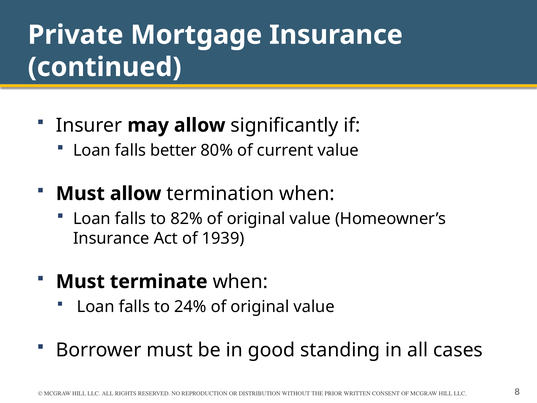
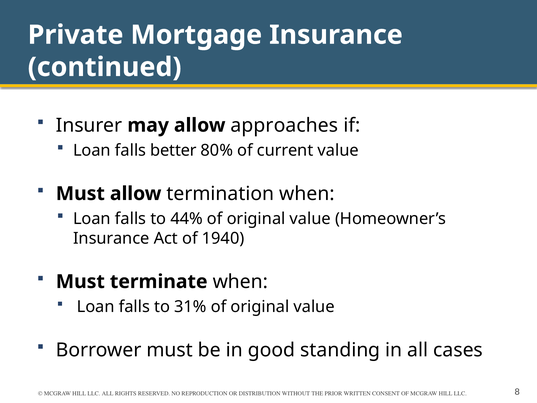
significantly: significantly -> approaches (284, 125)
82%: 82% -> 44% (187, 219)
1939: 1939 -> 1940 (223, 238)
24%: 24% -> 31% (190, 307)
